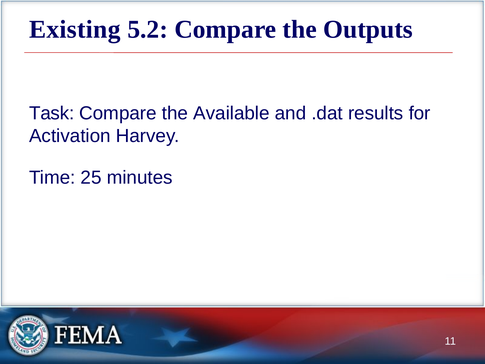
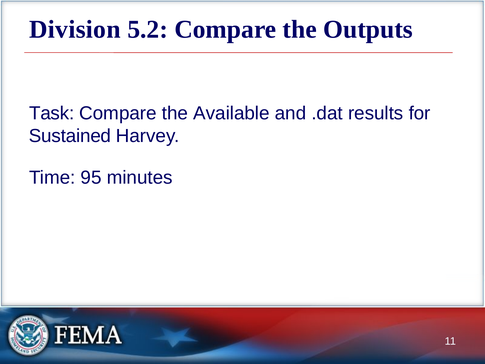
Existing: Existing -> Division (75, 29)
Activation: Activation -> Sustained (70, 136)
25: 25 -> 95 (91, 177)
